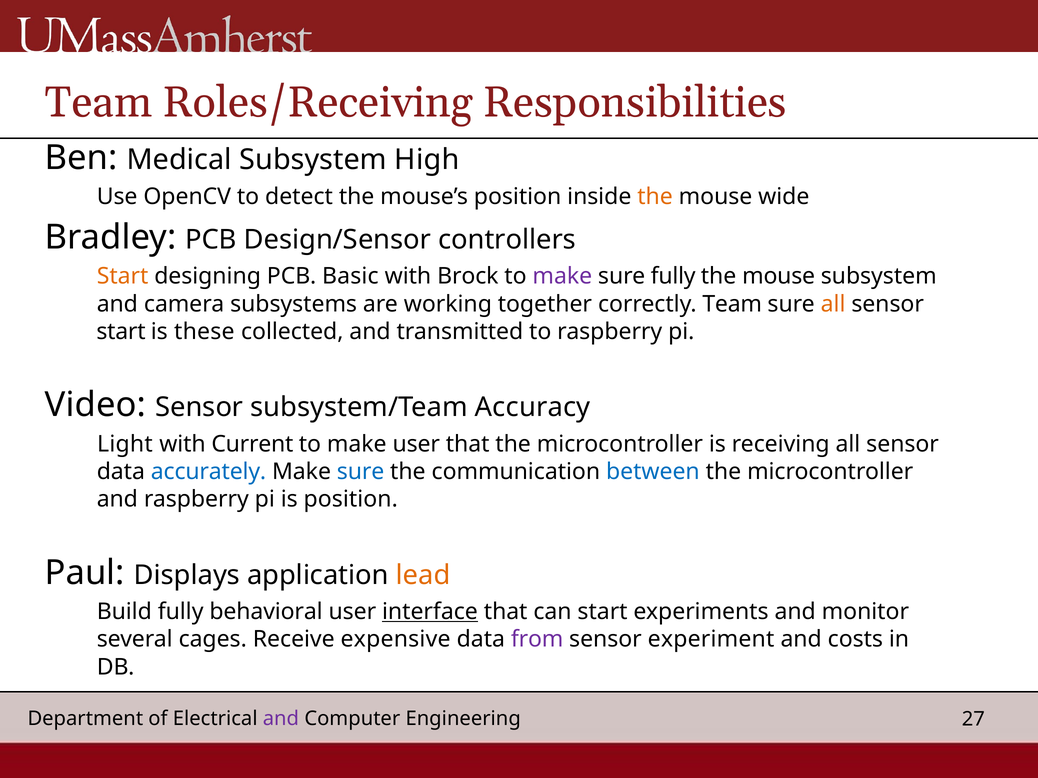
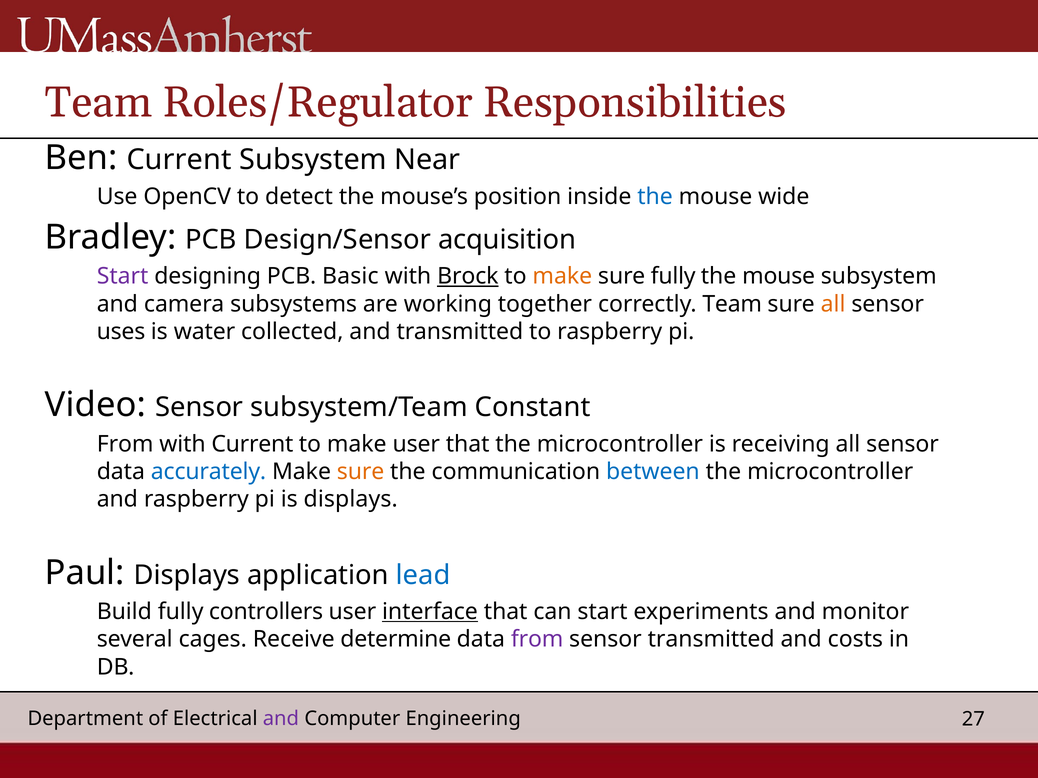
Roles/Receiving: Roles/Receiving -> Roles/Regulator (318, 102)
Ben Medical: Medical -> Current (179, 160)
High: High -> Near (427, 160)
the colour: orange -> blue (655, 197)
controllers: controllers -> acquisition (507, 240)
Start colour: orange -> purple (123, 276)
Brock underline: none -> present (468, 276)
make colour: purple -> orange (562, 276)
start: start -> uses (121, 332)
these: these -> water (205, 332)
Accuracy: Accuracy -> Constant (533, 408)
Light: Light -> From (125, 444)
sure colour: blue -> orange (361, 472)
is position: position -> displays (351, 500)
lead colour: orange -> blue (423, 575)
behavioral: behavioral -> controllers (266, 612)
expensive: expensive -> determine (396, 640)
sensor experiment: experiment -> transmitted (711, 640)
